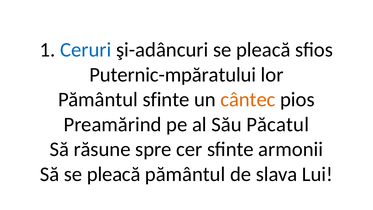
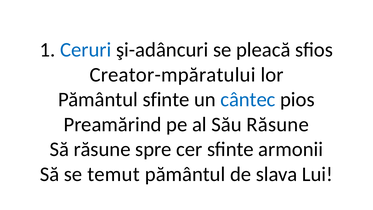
Puternic-mpăratului: Puternic-mpăratului -> Creator-mpăratului (173, 75)
cântec colour: orange -> blue (248, 100)
Său Păcatul: Păcatul -> Răsune (278, 124)
Să se pleacă: pleacă -> temut (113, 174)
